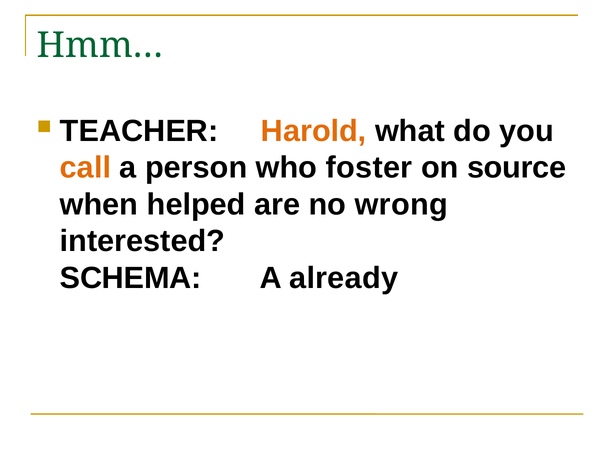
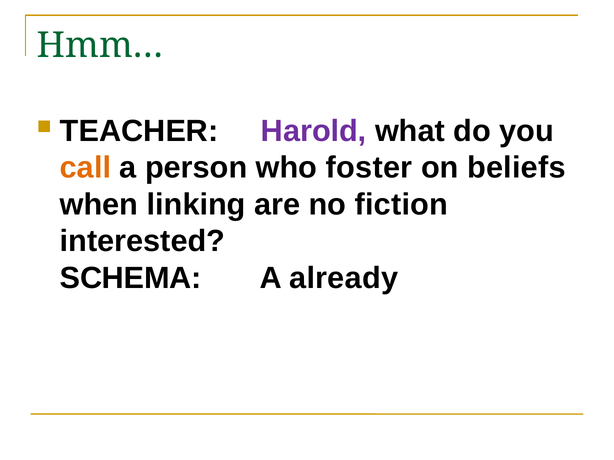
Harold colour: orange -> purple (314, 131)
source: source -> beliefs (516, 168)
helped: helped -> linking (196, 205)
wrong: wrong -> fiction (401, 205)
